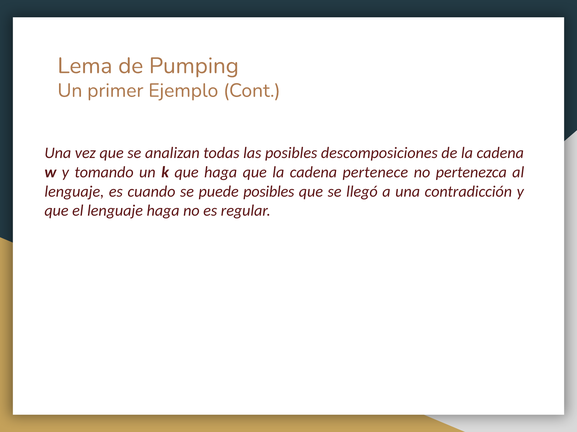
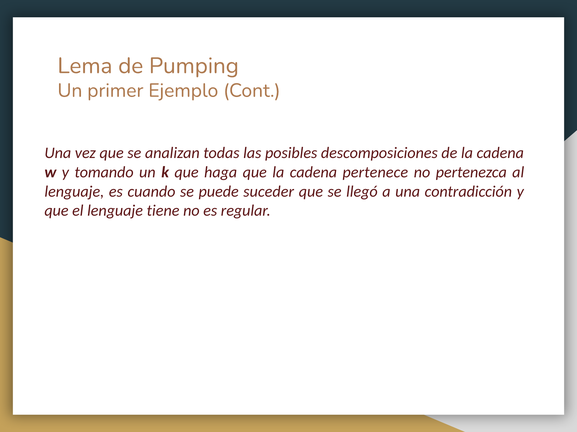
puede posibles: posibles -> suceder (269, 192)
lenguaje haga: haga -> tiene (163, 211)
